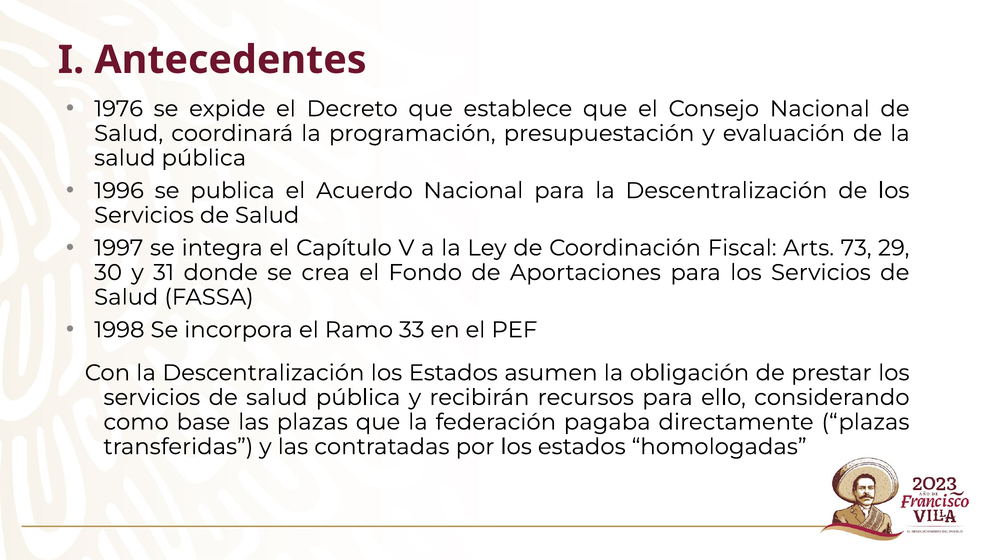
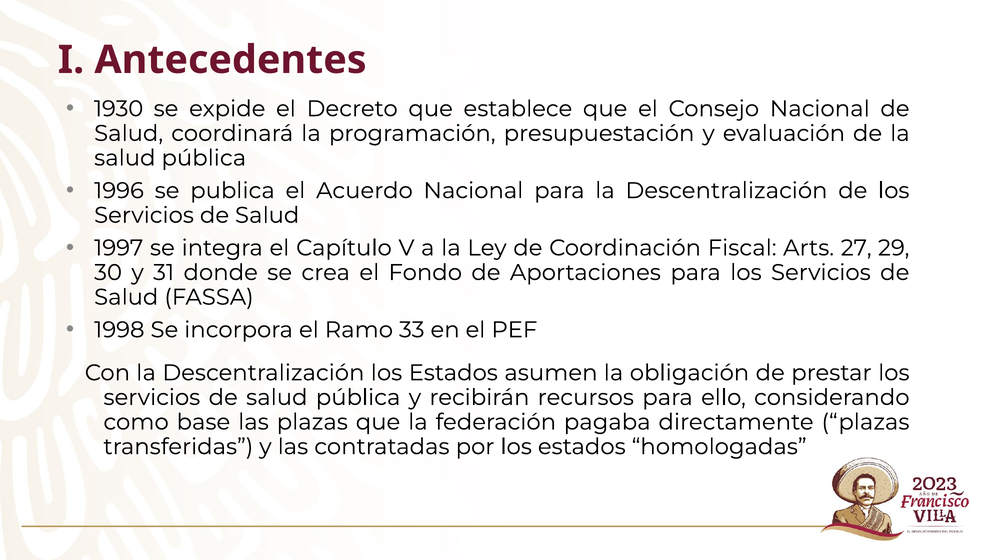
1976: 1976 -> 1930 (119, 109)
73: 73 -> 27 (856, 248)
